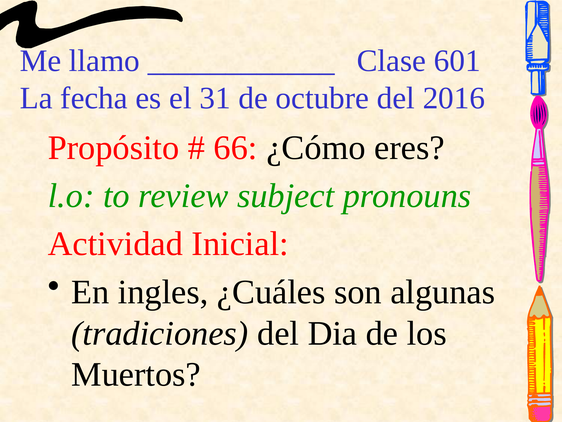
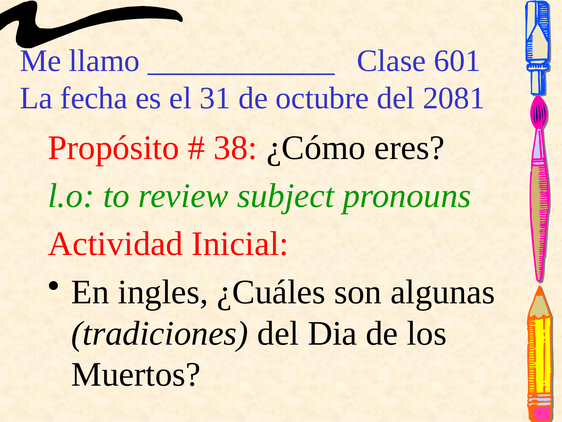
2016: 2016 -> 2081 (454, 98)
66: 66 -> 38 (236, 148)
